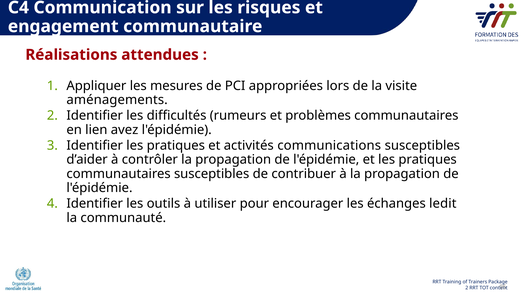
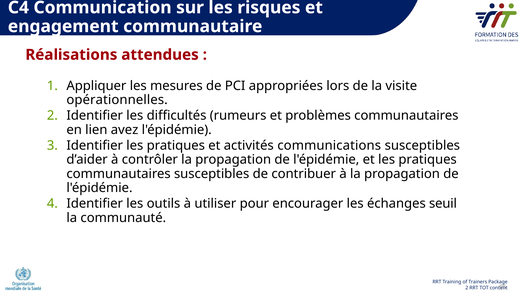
aménagements: aménagements -> opérationnelles (117, 100)
ledit: ledit -> seuil (443, 203)
